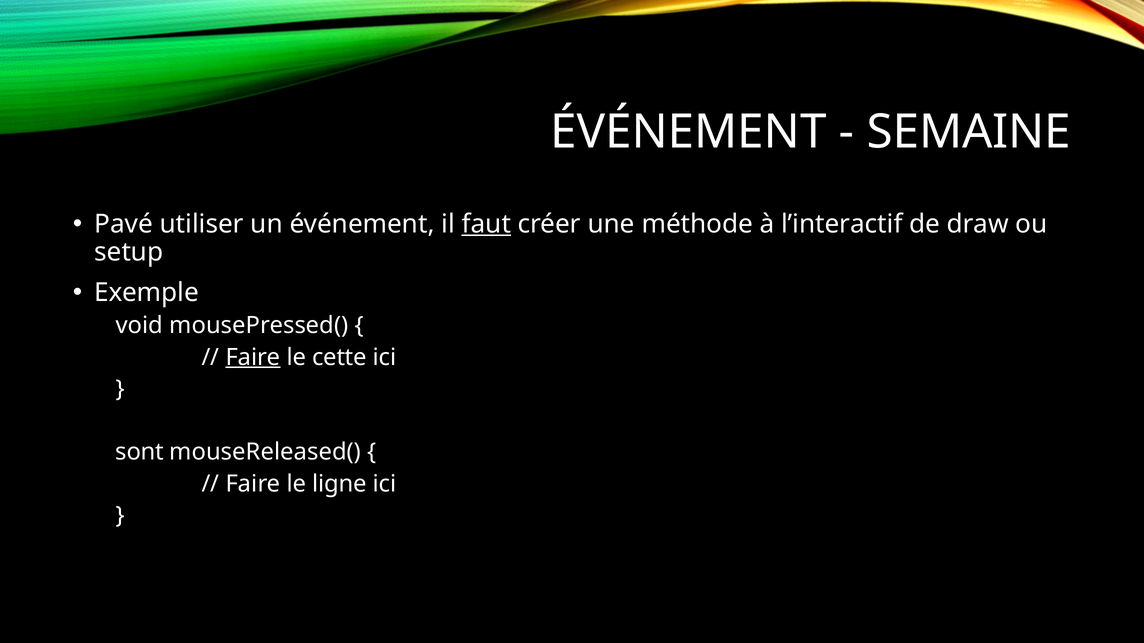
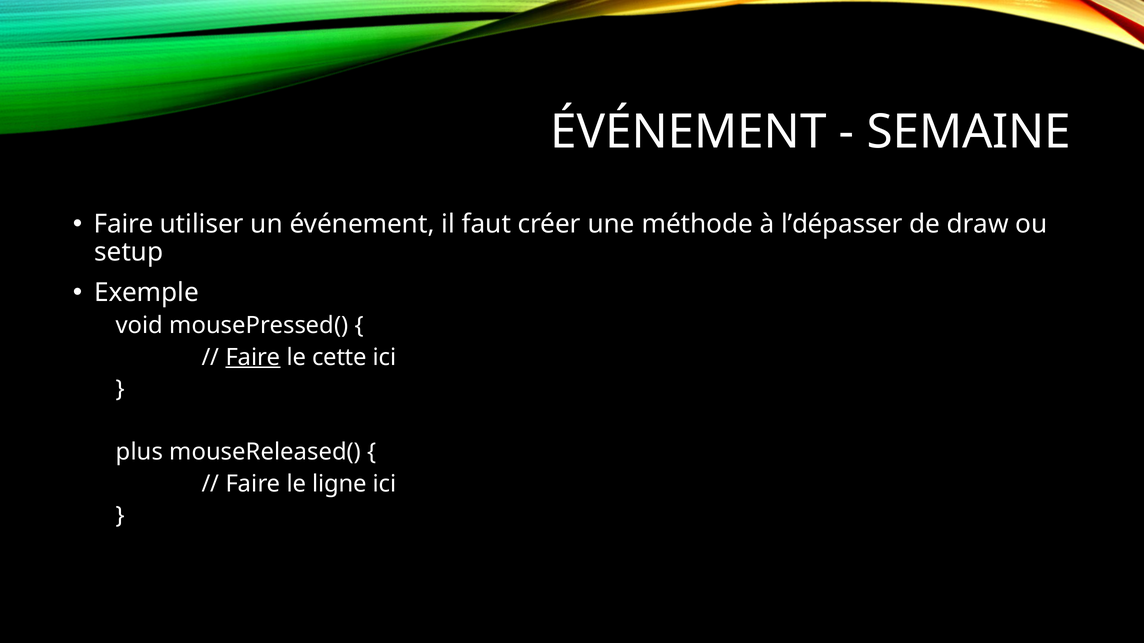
Pavé: Pavé -> Faire (124, 224)
faut underline: present -> none (486, 224)
l’interactif: l’interactif -> l’dépasser (842, 224)
sont: sont -> plus (139, 452)
